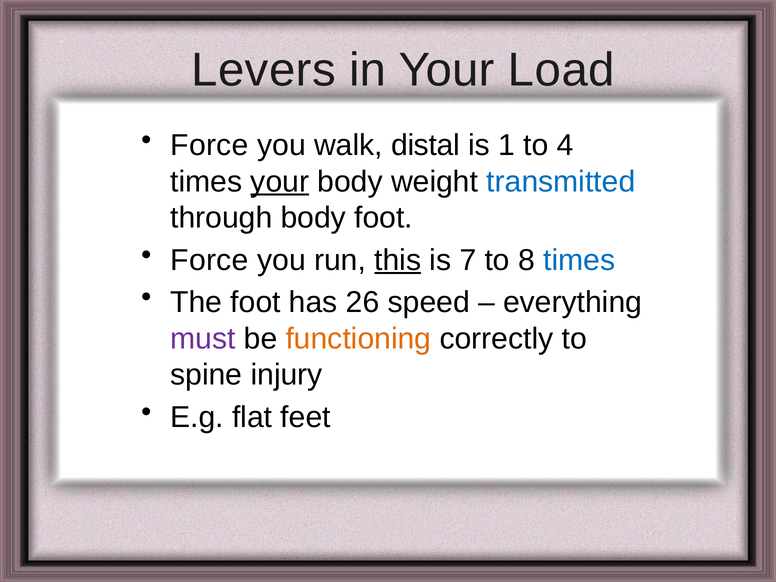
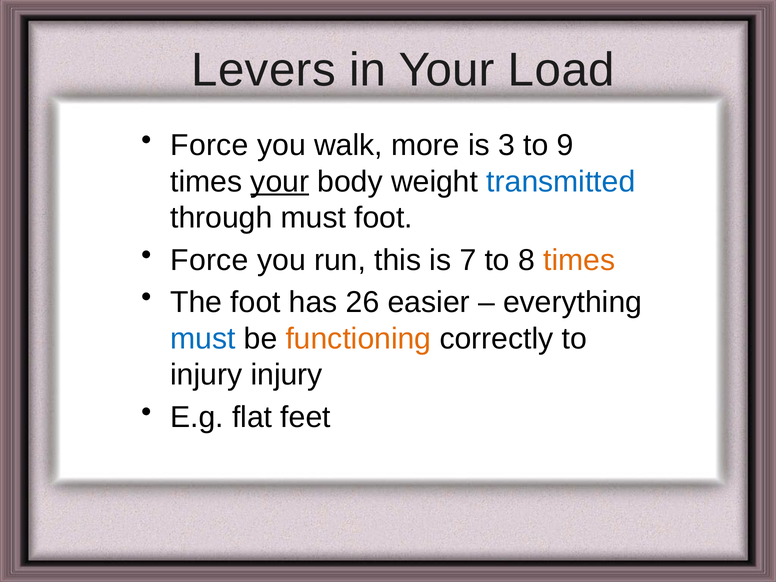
distal: distal -> more (425, 145)
1: 1 -> 3 (506, 145)
4: 4 -> 9 (565, 145)
through body: body -> must (313, 218)
this underline: present -> none (398, 260)
times colour: blue -> orange (579, 260)
speed: speed -> easier (429, 302)
must colour: purple -> blue (203, 339)
spine: spine -> injury (206, 375)
